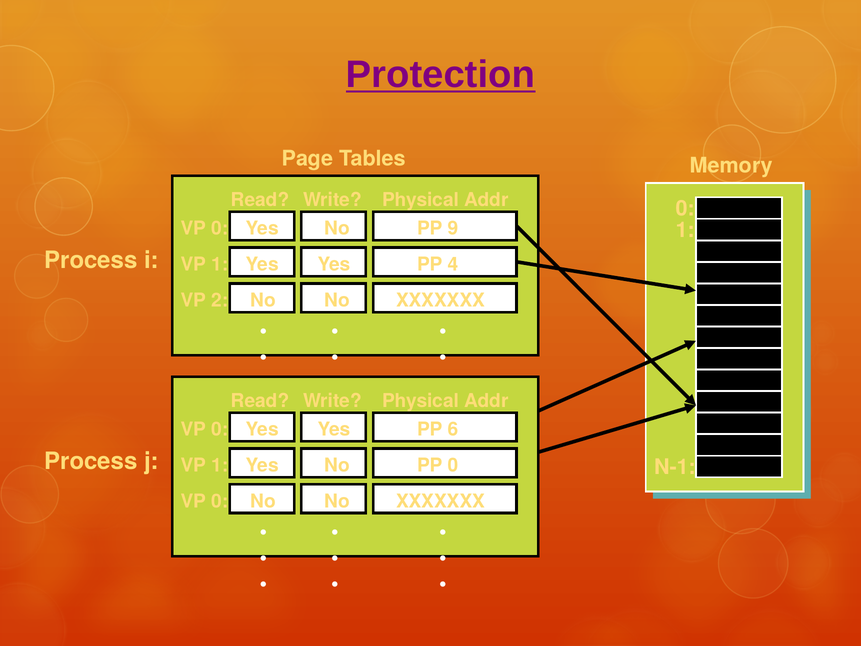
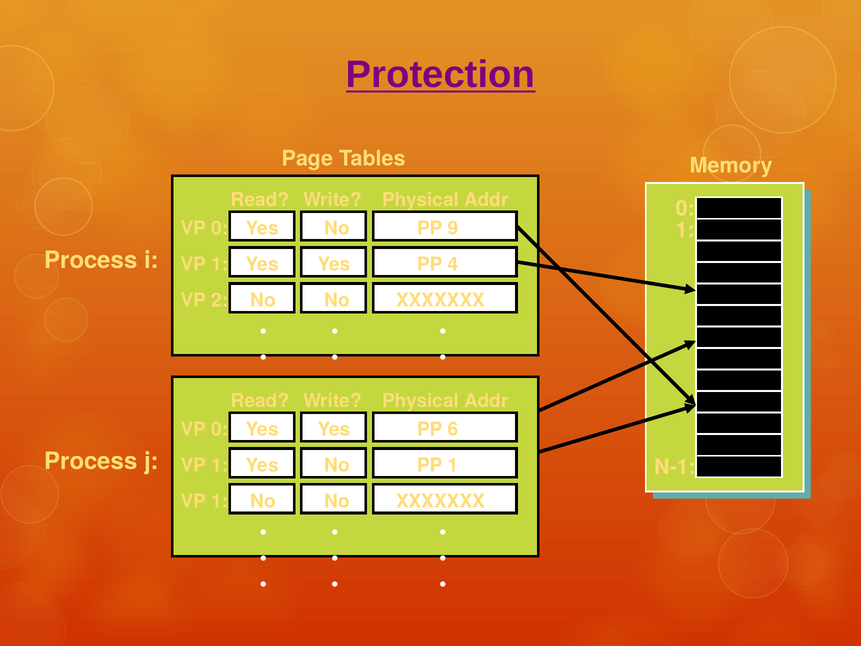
PP 0: 0 -> 1 (453, 465)
0: 0 -> 1 (220, 501)
